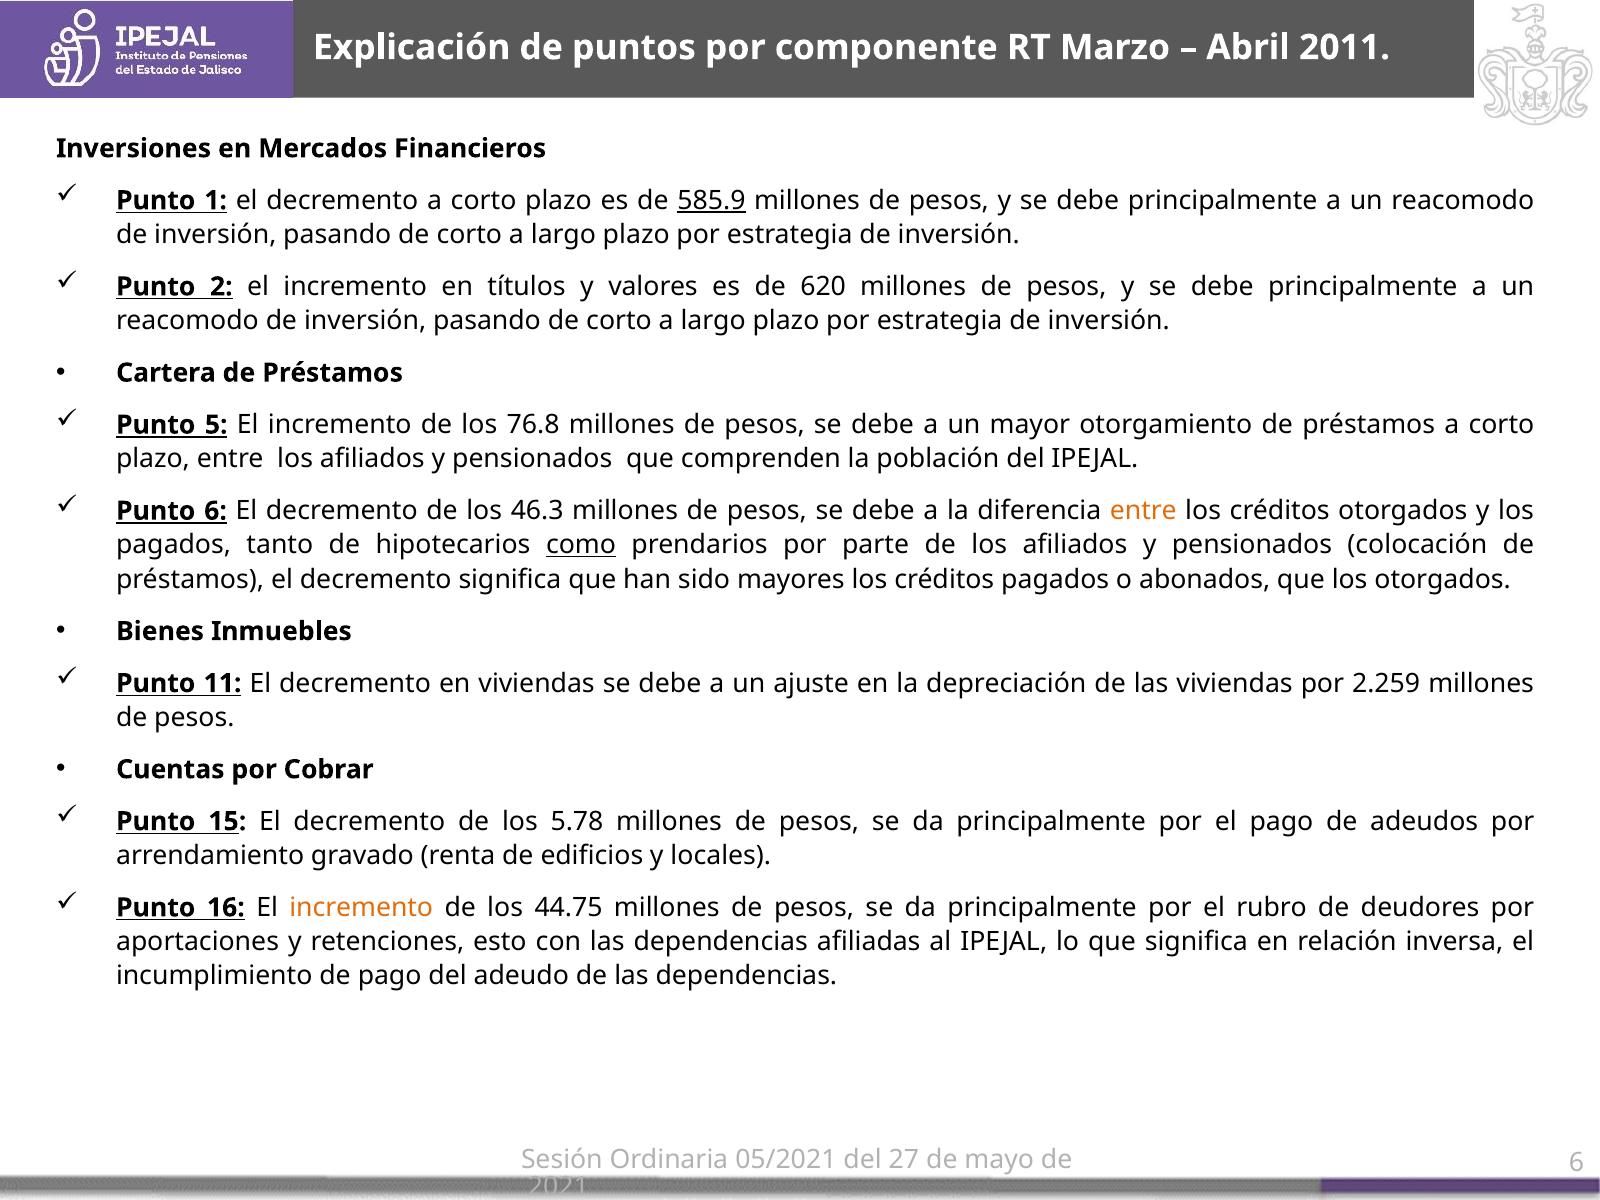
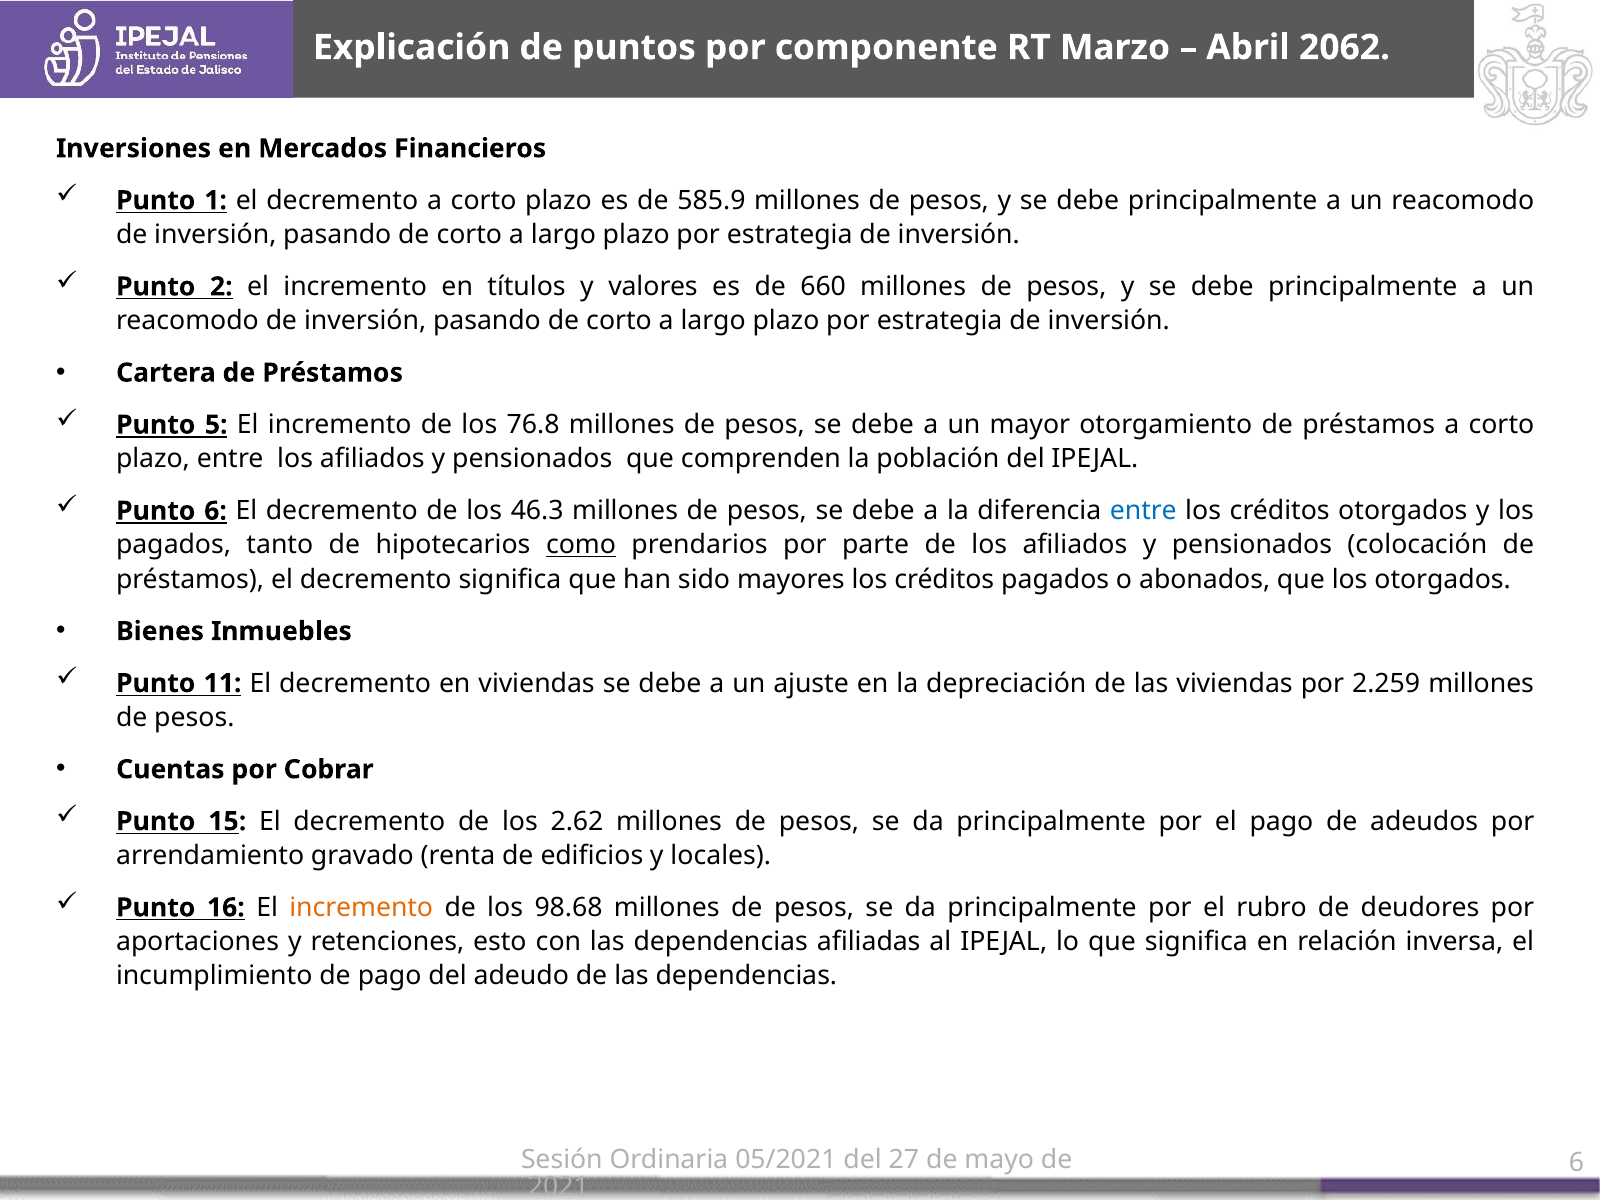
2011: 2011 -> 2062 (1345, 47)
585.9 underline: present -> none (711, 200)
620: 620 -> 660 (823, 287)
entre colour: orange -> blue (1143, 511)
5.78: 5.78 -> 2.62 (577, 821)
44.75: 44.75 -> 98.68 (569, 908)
